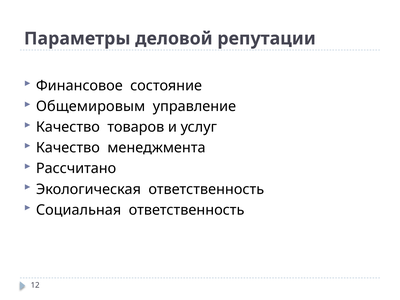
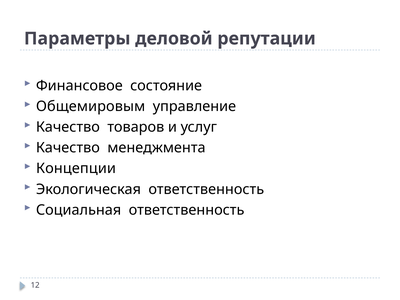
Рассчитано: Рассчитано -> Концепции (76, 169)
